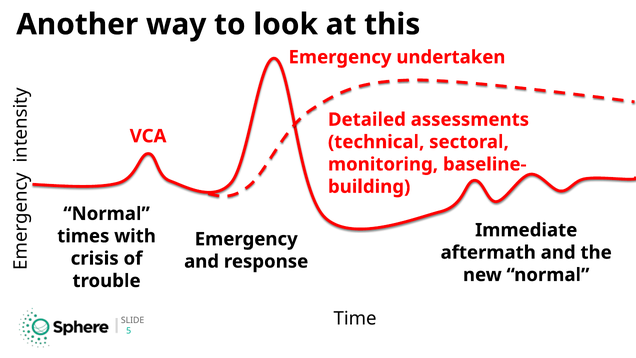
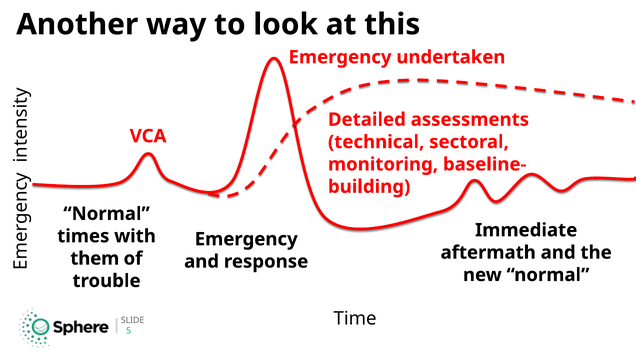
crisis: crisis -> them (95, 258)
